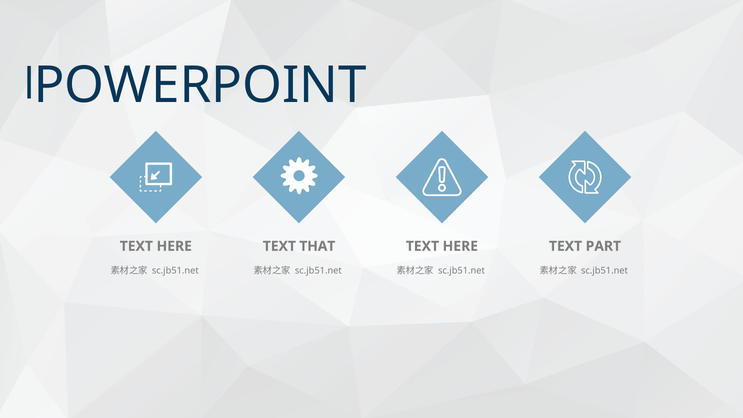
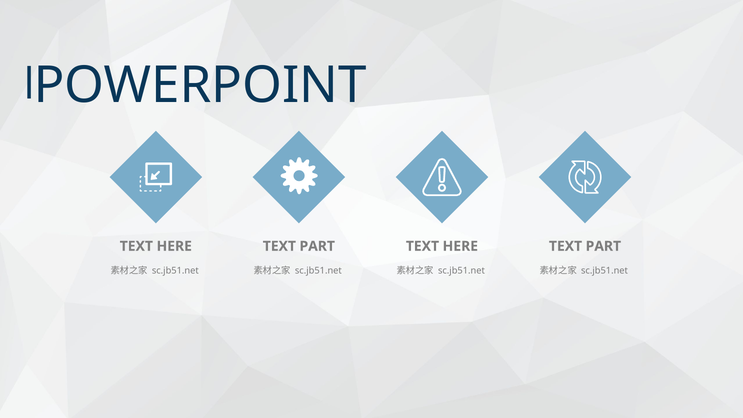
THAT: THAT -> PART (317, 246)
